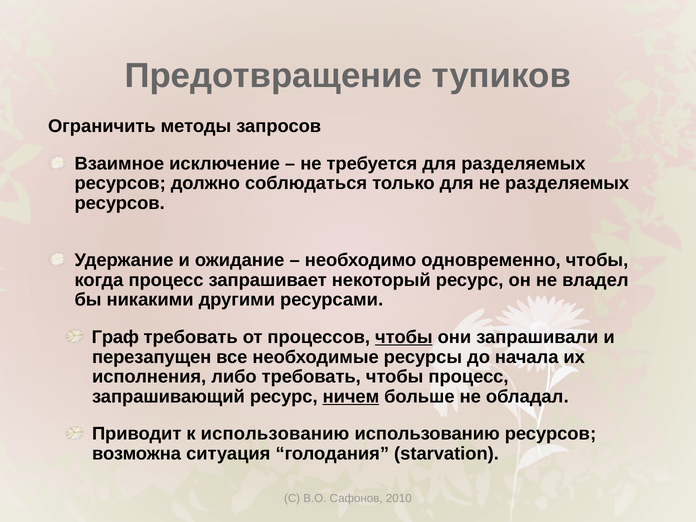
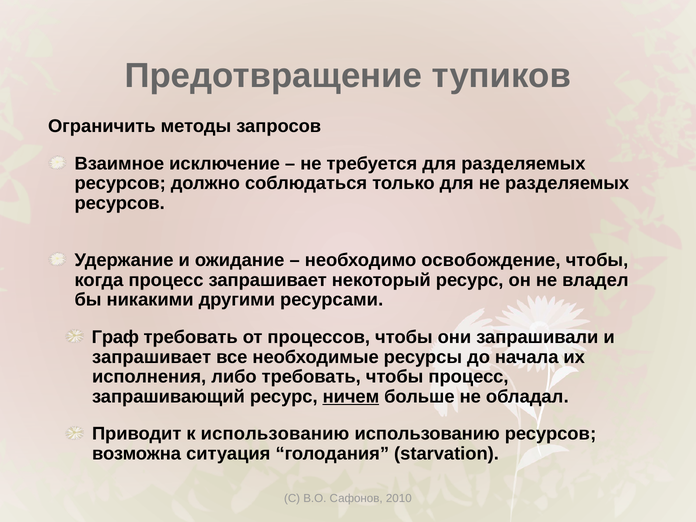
одновременно: одновременно -> освобождение (491, 260)
чтобы underline: present -> none (404, 337)
перезапущен: перезапущен -> запрашивает (152, 357)
